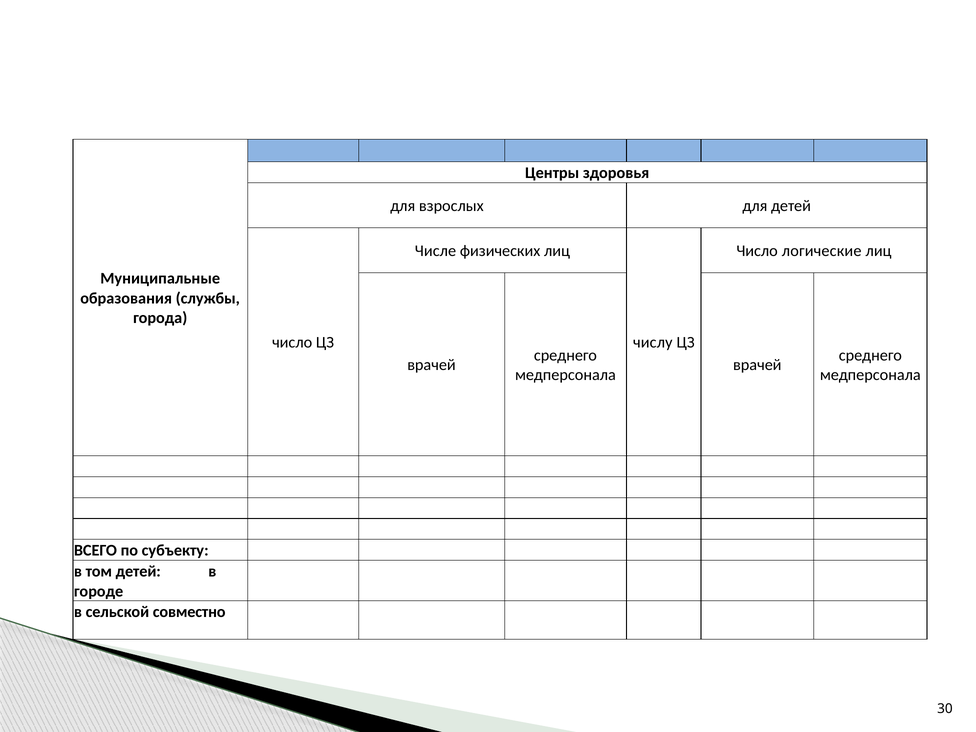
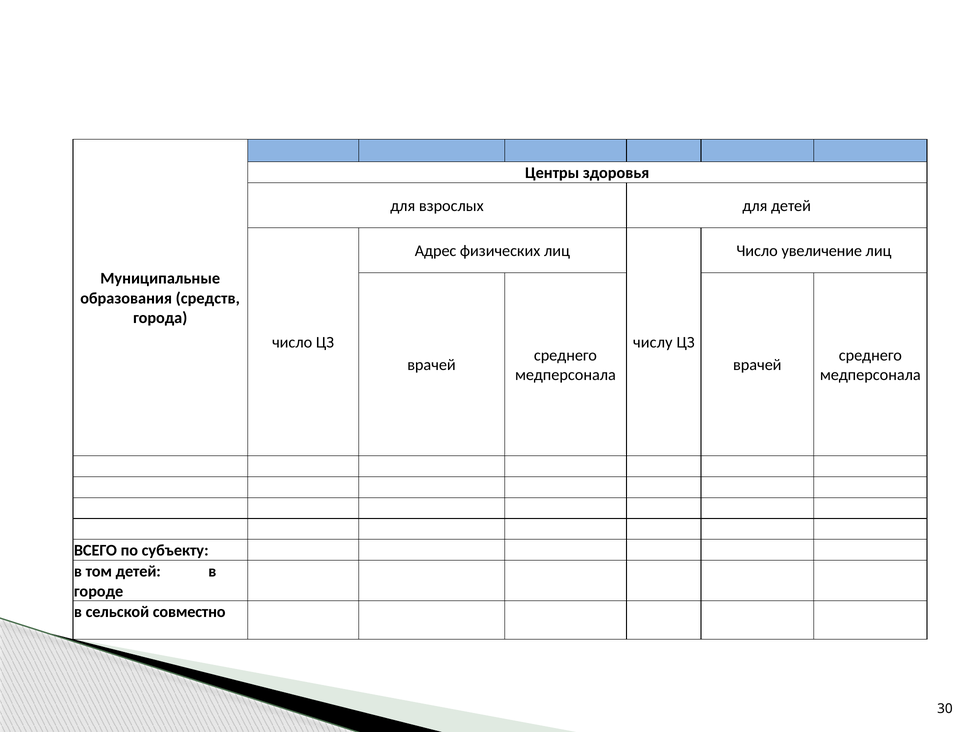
Числе: Числе -> Адрес (436, 251)
логические: логические -> увеличение (822, 251)
службы: службы -> средств (208, 298)
